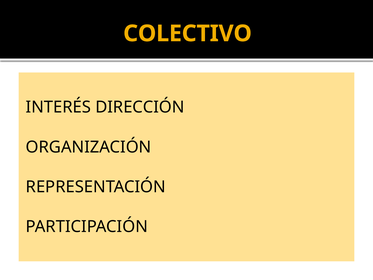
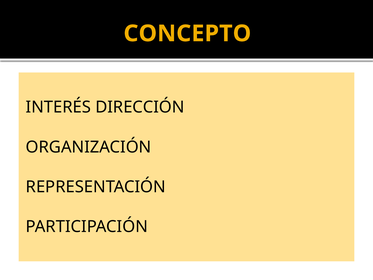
COLECTIVO: COLECTIVO -> CONCEPTO (187, 34)
